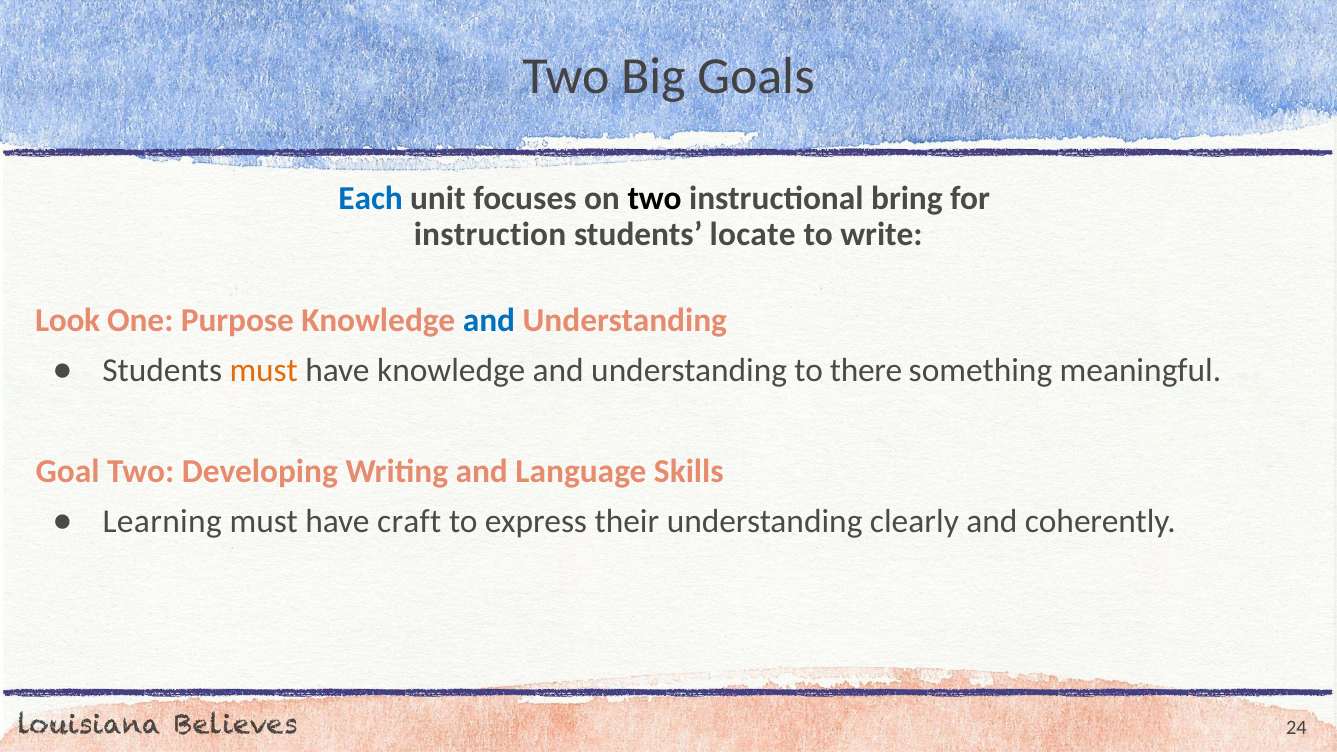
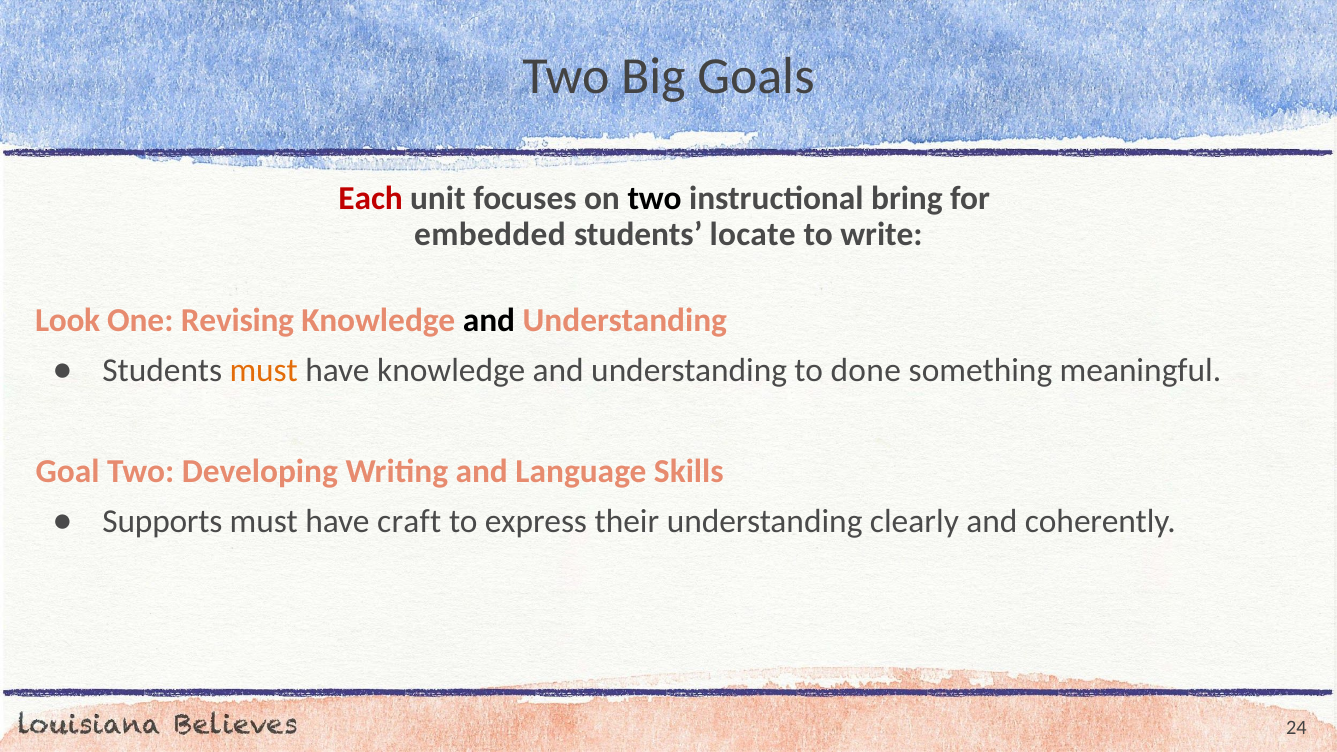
Each colour: blue -> red (371, 198)
instruction: instruction -> embedded (490, 234)
Purpose: Purpose -> Revising (237, 321)
and colour: blue -> black (489, 321)
there: there -> done (866, 371)
Learning: Learning -> Supports (162, 521)
